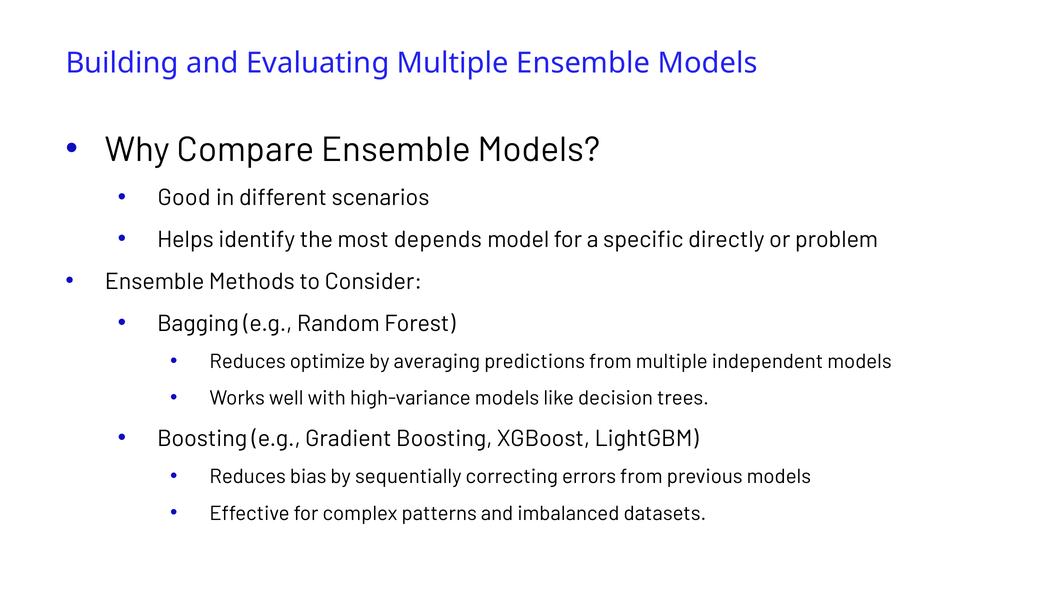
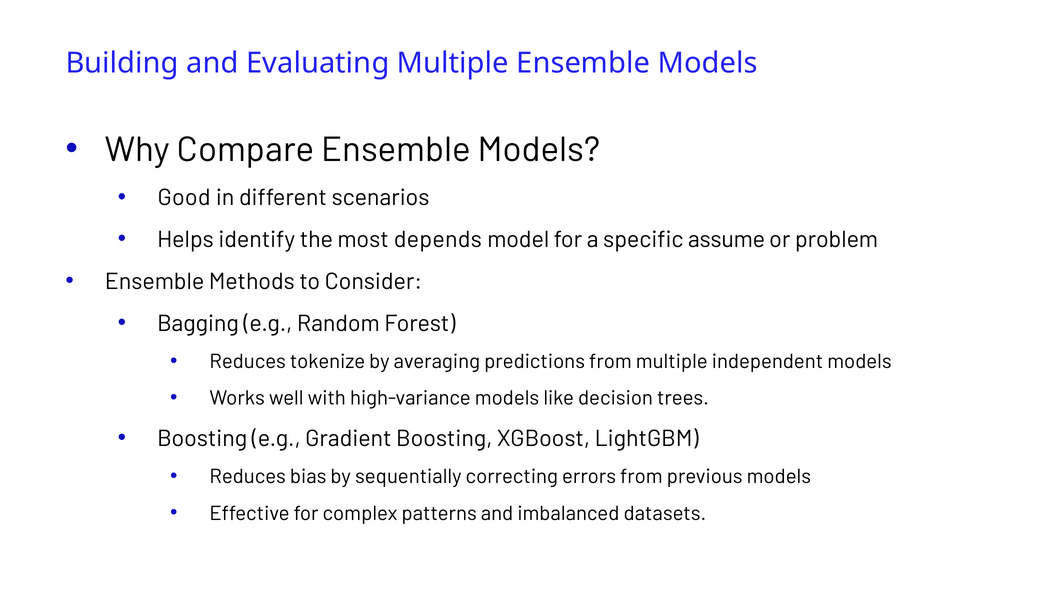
directly: directly -> assume (726, 240)
optimize: optimize -> tokenize (328, 362)
